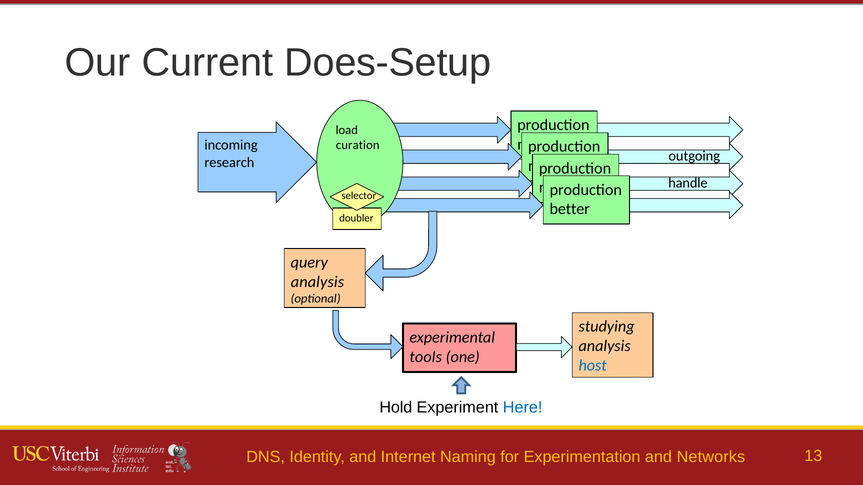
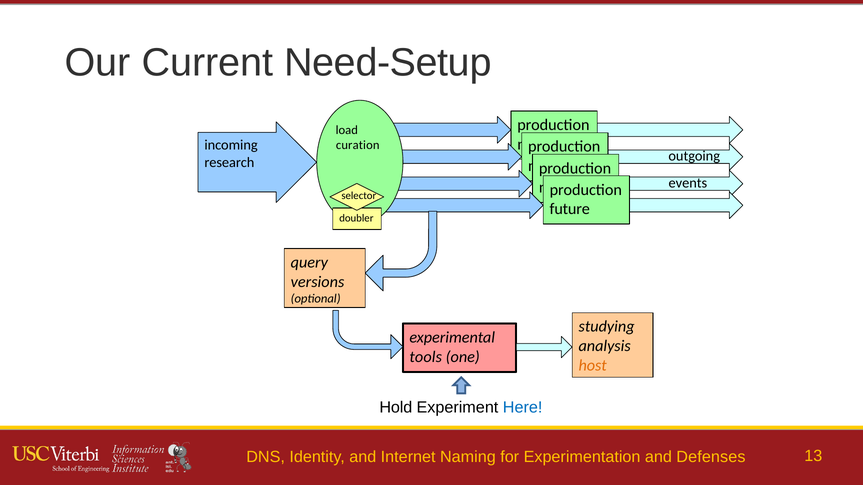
Does-Setup: Does-Setup -> Need-Setup (388, 63)
handle: handle -> events (688, 183)
better: better -> future (570, 209)
analysis: analysis -> versions (318, 282)
host colour: blue -> orange (593, 366)
Networks: Networks -> Defenses (711, 457)
